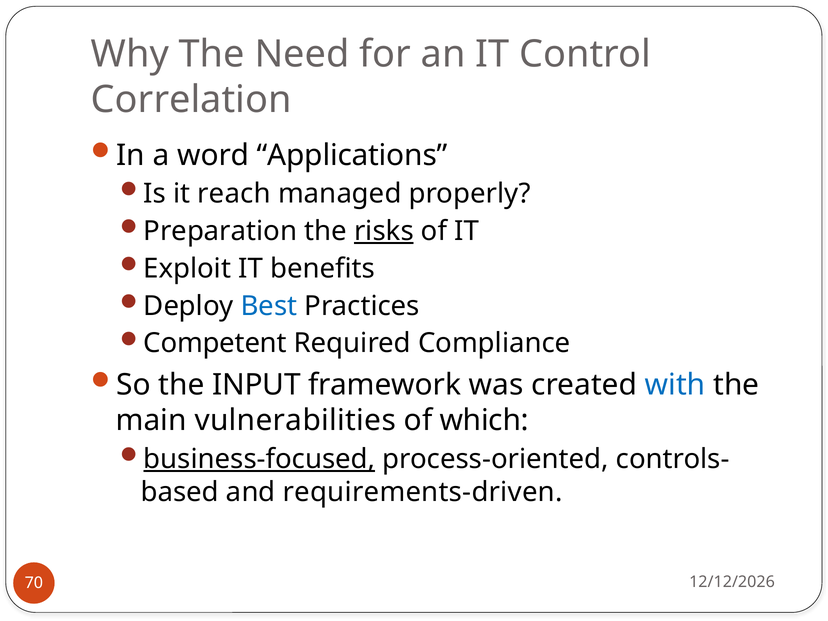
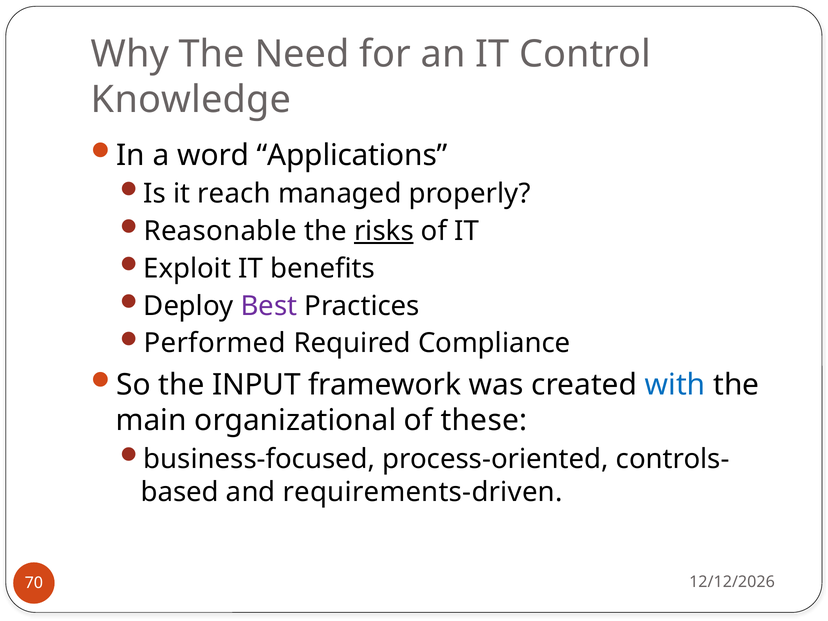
Correlation: Correlation -> Knowledge (191, 100)
Preparation: Preparation -> Reasonable (220, 231)
Best colour: blue -> purple (269, 306)
Competent: Competent -> Performed (215, 343)
vulnerabilities: vulnerabilities -> organizational (295, 421)
which: which -> these (484, 421)
business-focused underline: present -> none (259, 459)
